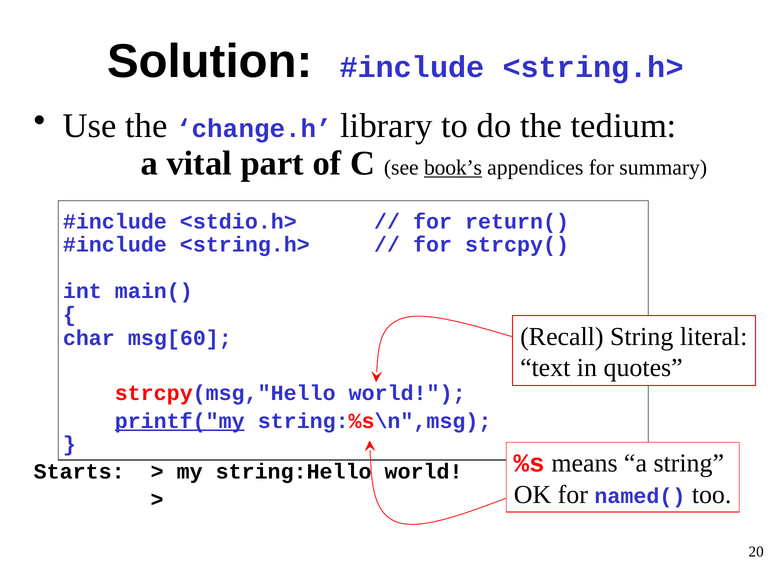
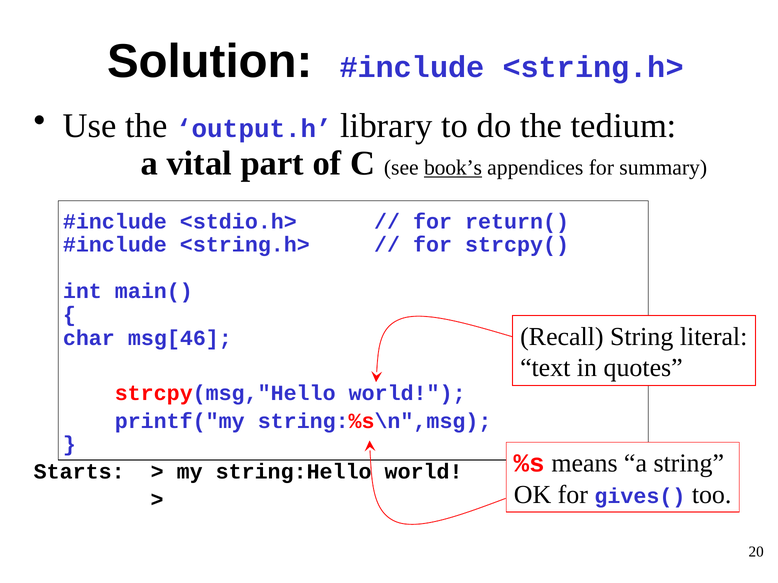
change.h: change.h -> output.h (254, 129)
msg[60: msg[60 -> msg[46 (180, 338)
printf("my underline: present -> none (180, 421)
named(: named( -> gives( (640, 496)
